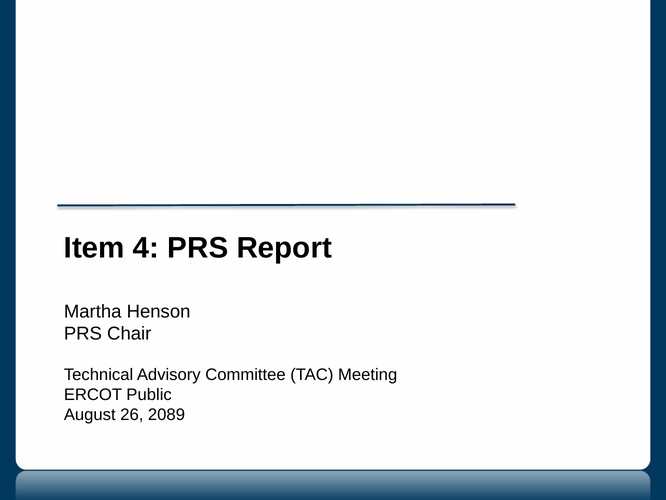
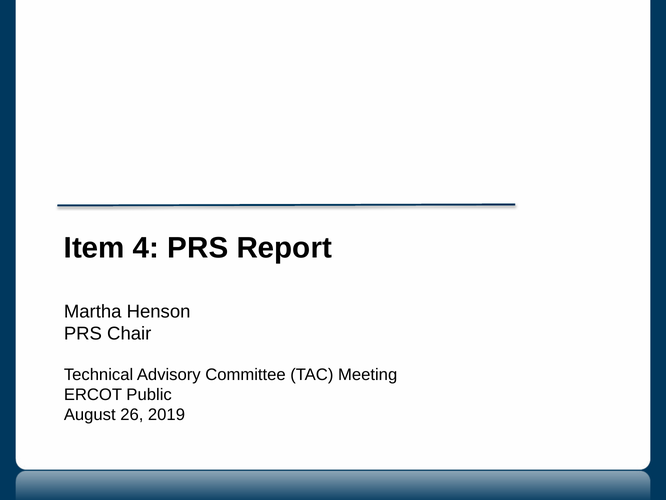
2089: 2089 -> 2019 (166, 414)
